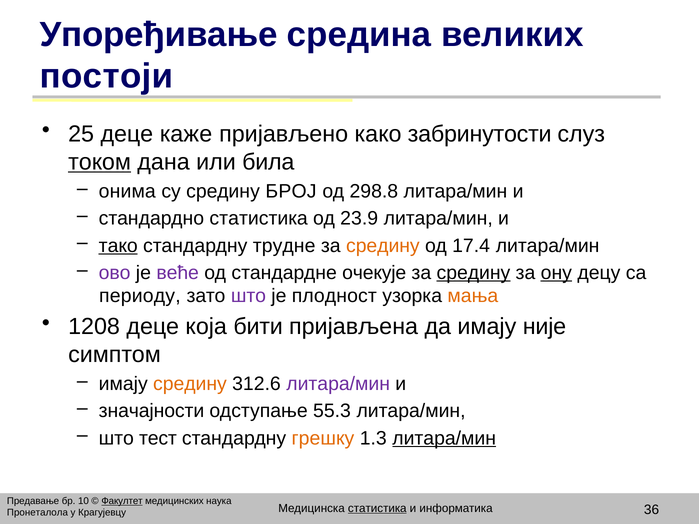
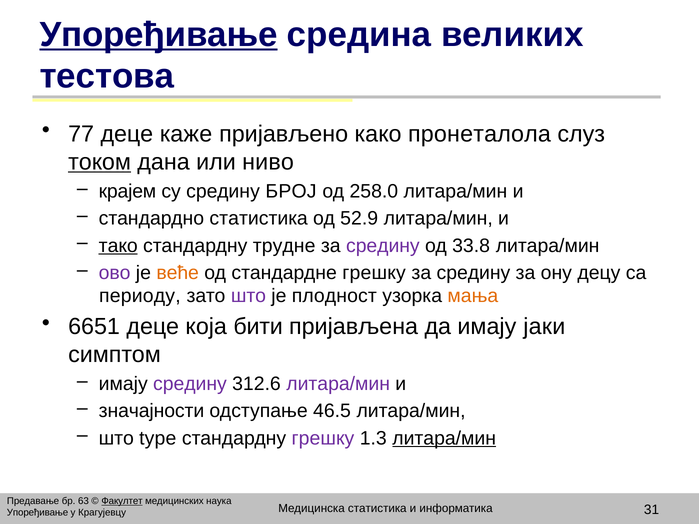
Упоређивање underline: none -> present (159, 35)
постоји: постоји -> тестова (107, 76)
25: 25 -> 77 (81, 134)
забринутости: забринутости -> пронеталола (479, 134)
била: била -> ниво (268, 162)
онима: онима -> крајем (127, 191)
298.8: 298.8 -> 258.0 (374, 191)
23.9: 23.9 -> 52.9 (359, 219)
средину colour: orange -> purple (383, 246)
17.4: 17.4 -> 33.8 (471, 246)
веће colour: purple -> orange (178, 273)
стандардне очекује: очекује -> грешку (374, 273)
средину underline: present -> none (473, 273)
ону underline: present -> none (556, 273)
1208: 1208 -> 6651 (94, 327)
није: није -> јаки (544, 327)
средину colour: orange -> purple (190, 384)
55.3: 55.3 -> 46.5 (332, 411)
тест: тест -> type (158, 438)
грешку colour: orange -> purple (323, 438)
10: 10 -> 63 (83, 501)
статистика underline: present -> none (377, 509)
36: 36 -> 31 (652, 510)
Пронеталола: Пронеталола -> Упоређивање (38, 513)
